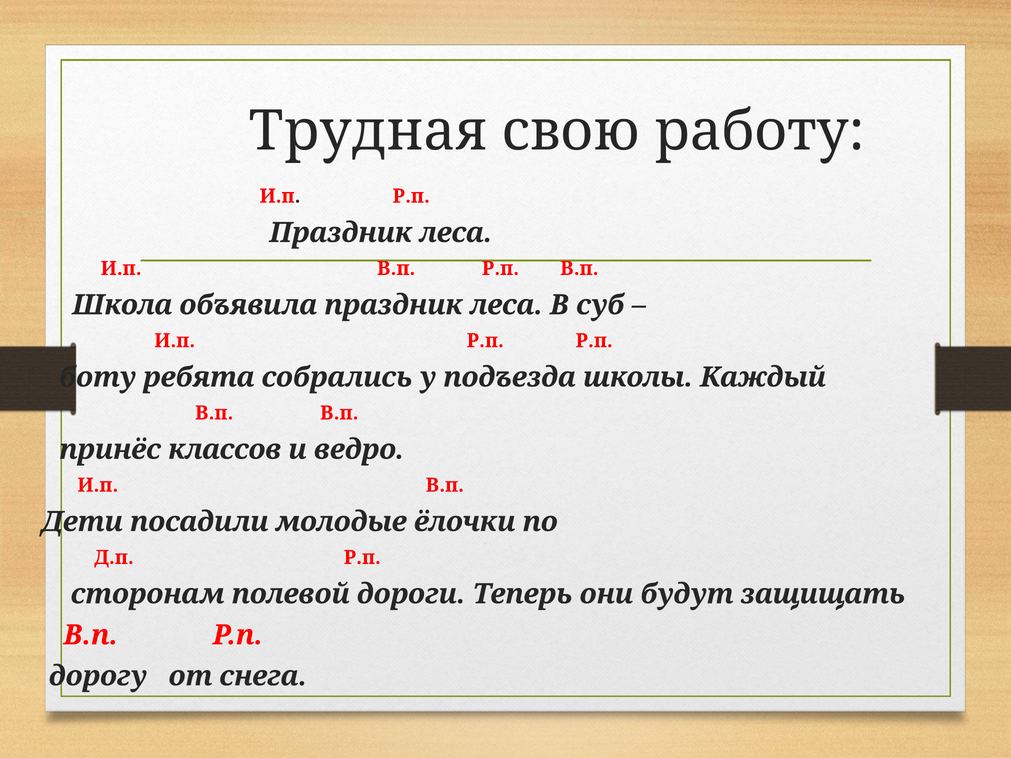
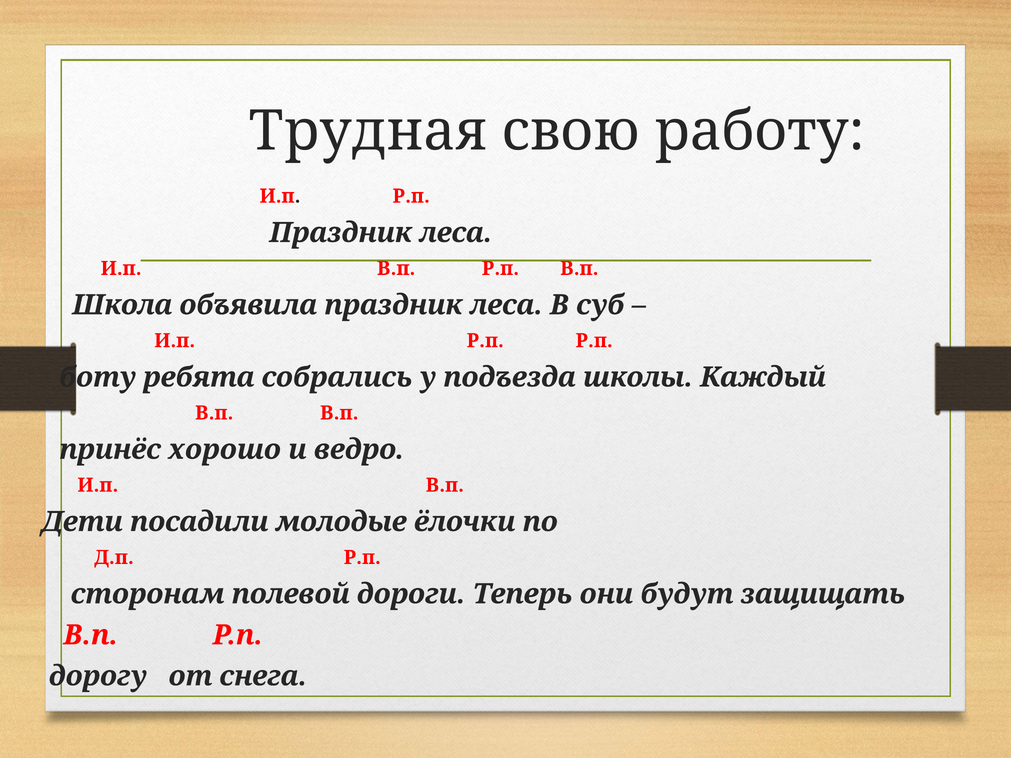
классов: классов -> хорошо (225, 450)
